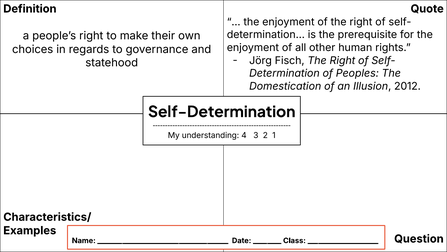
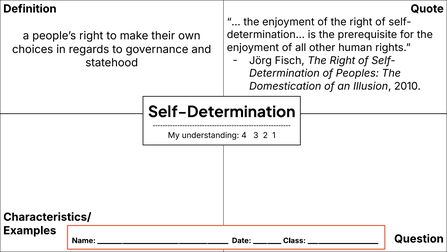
2012: 2012 -> 2010 (407, 86)
